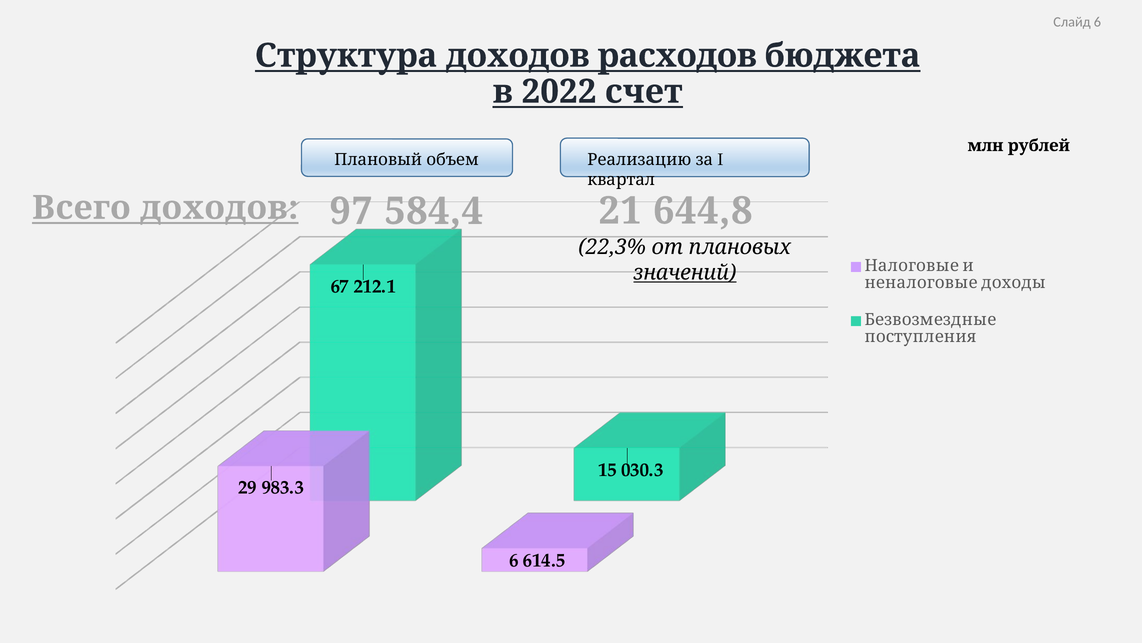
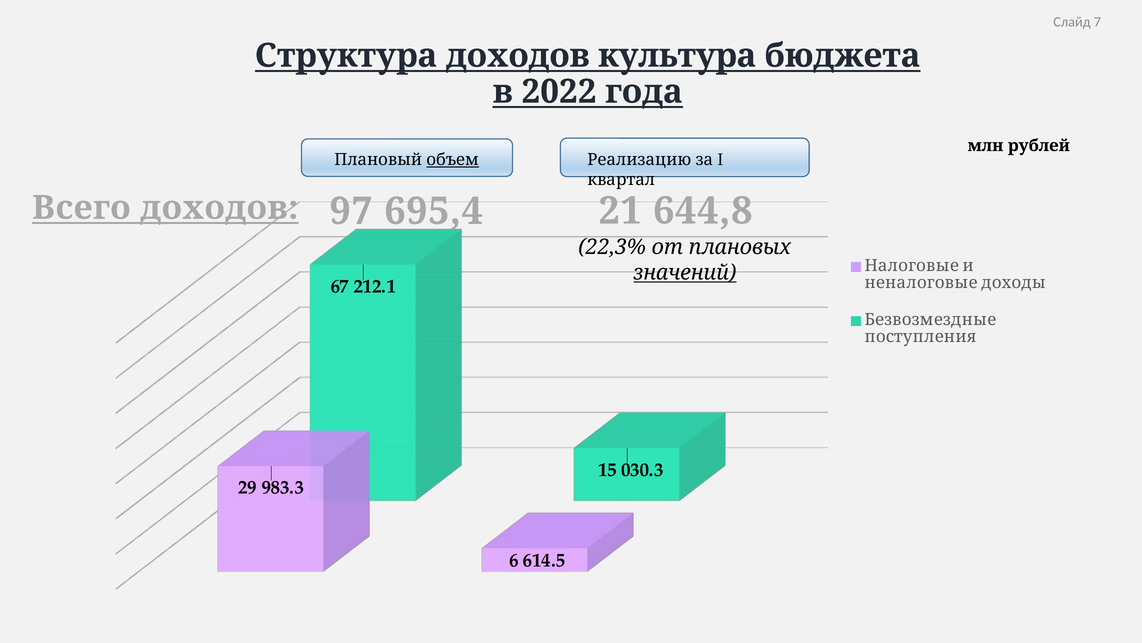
Слайд 6: 6 -> 7 (1097, 22)
расходов: расходов -> культура (677, 56)
счет: счет -> года (644, 92)
объем underline: none -> present (453, 160)
584,4: 584,4 -> 695,4 (434, 211)
